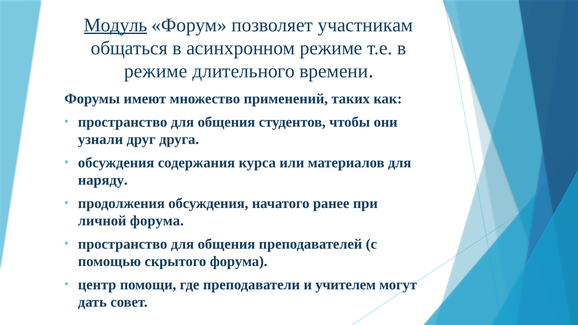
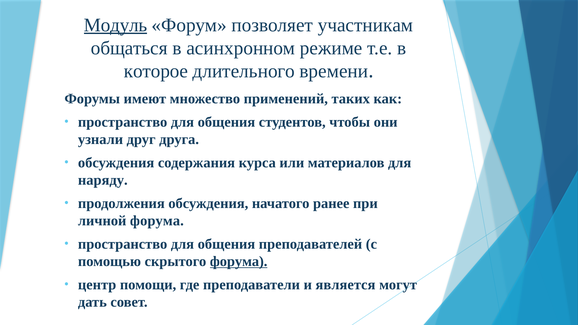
режиме: режиме -> которое (156, 71)
форума underline: none -> present (239, 262)
учителем: учителем -> является (346, 285)
